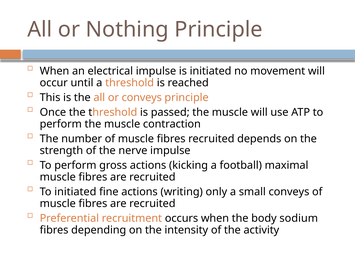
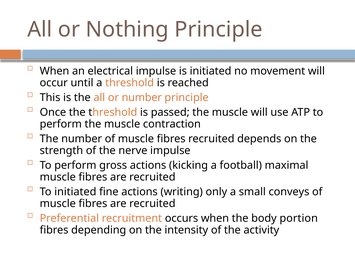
or conveys: conveys -> number (142, 98)
sodium: sodium -> portion (299, 219)
